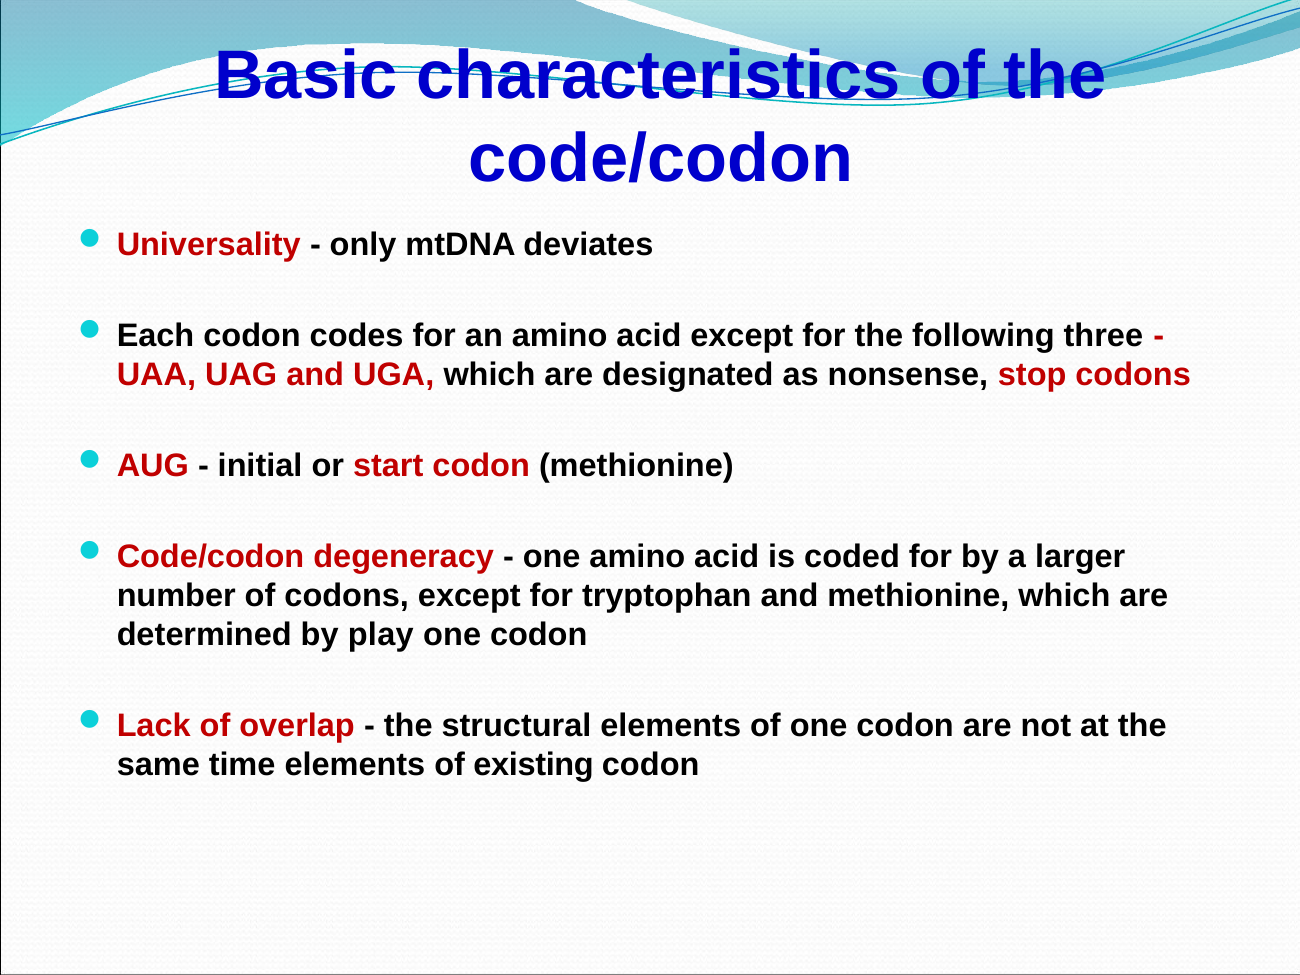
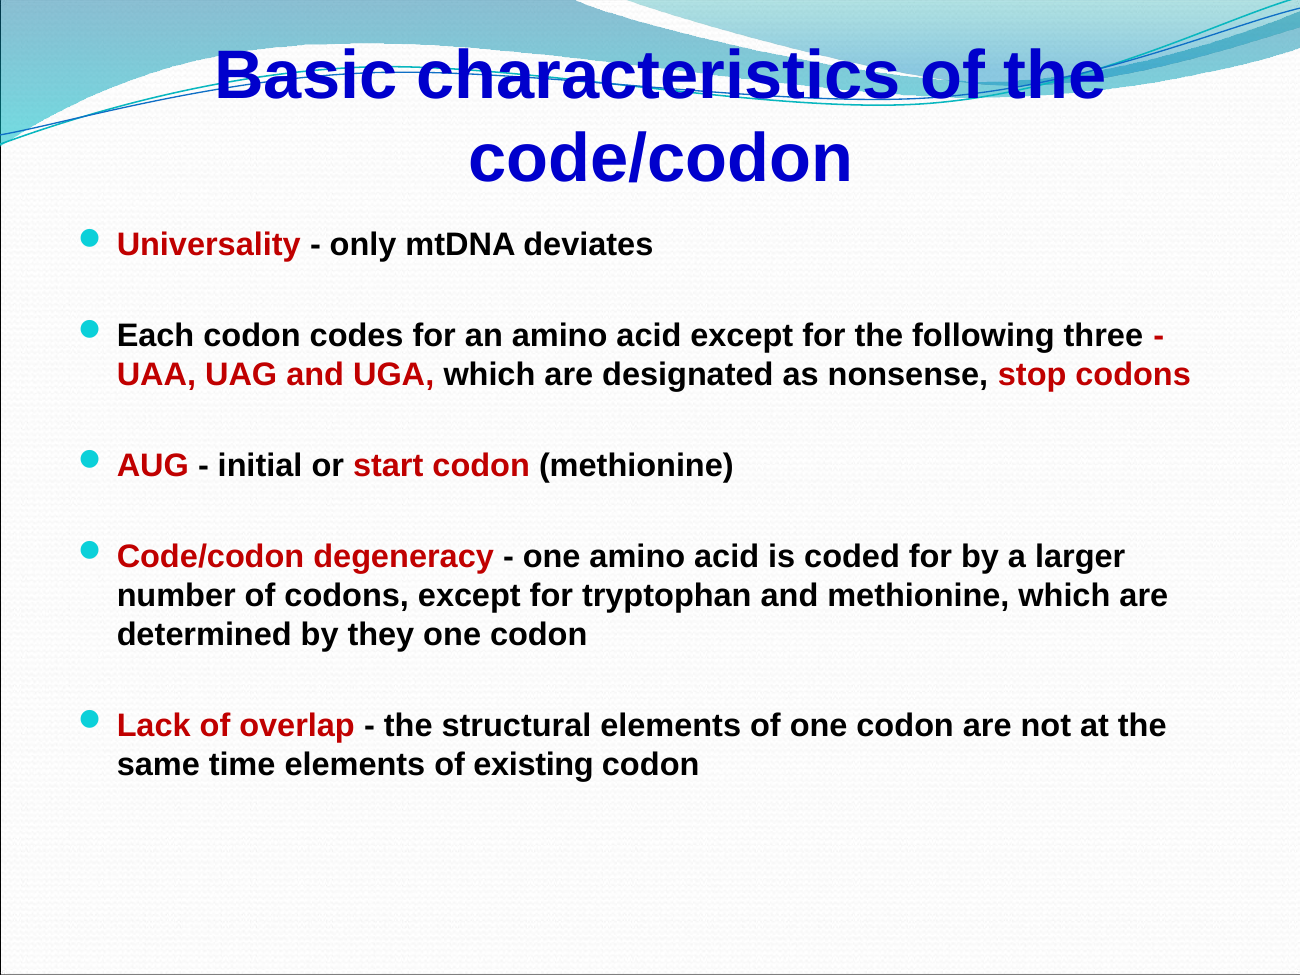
play: play -> they (381, 635)
